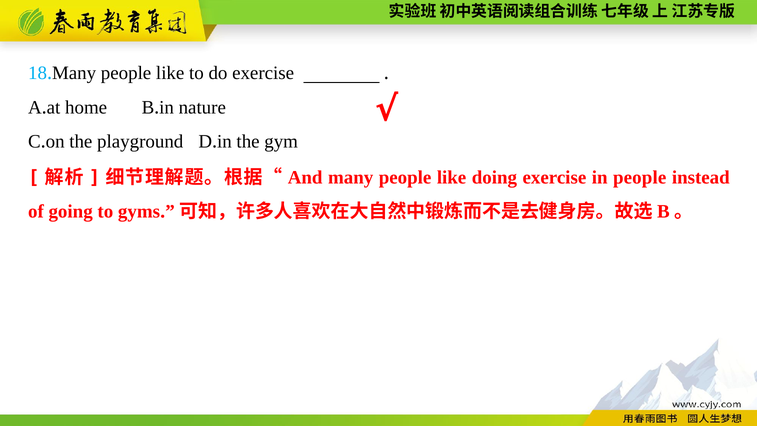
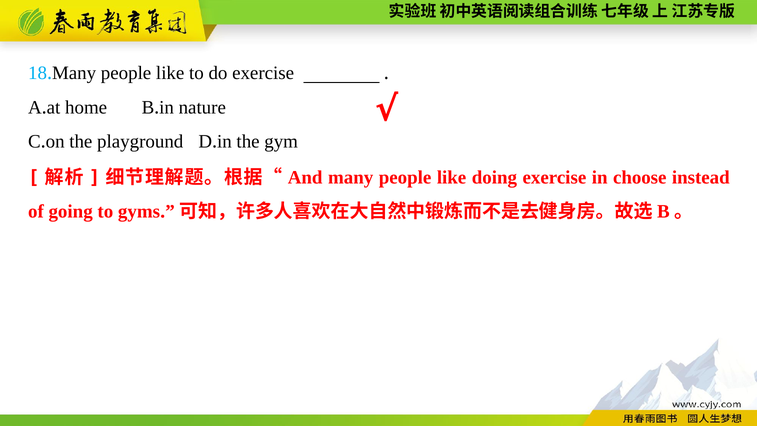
in people: people -> choose (640, 177)
